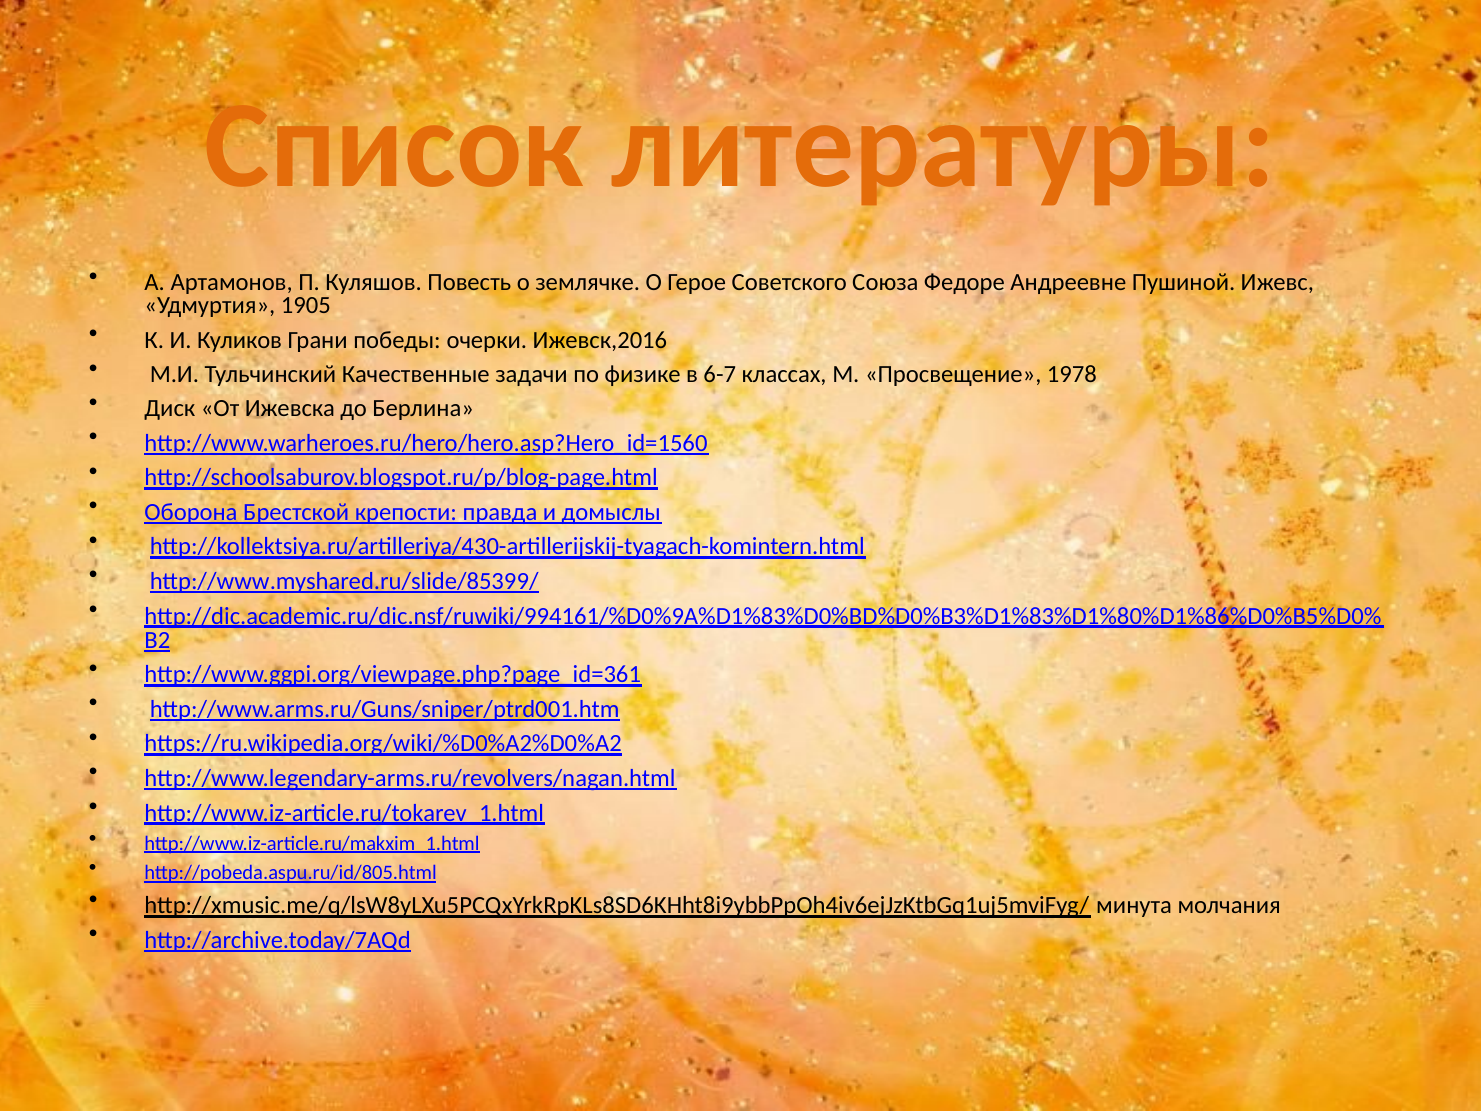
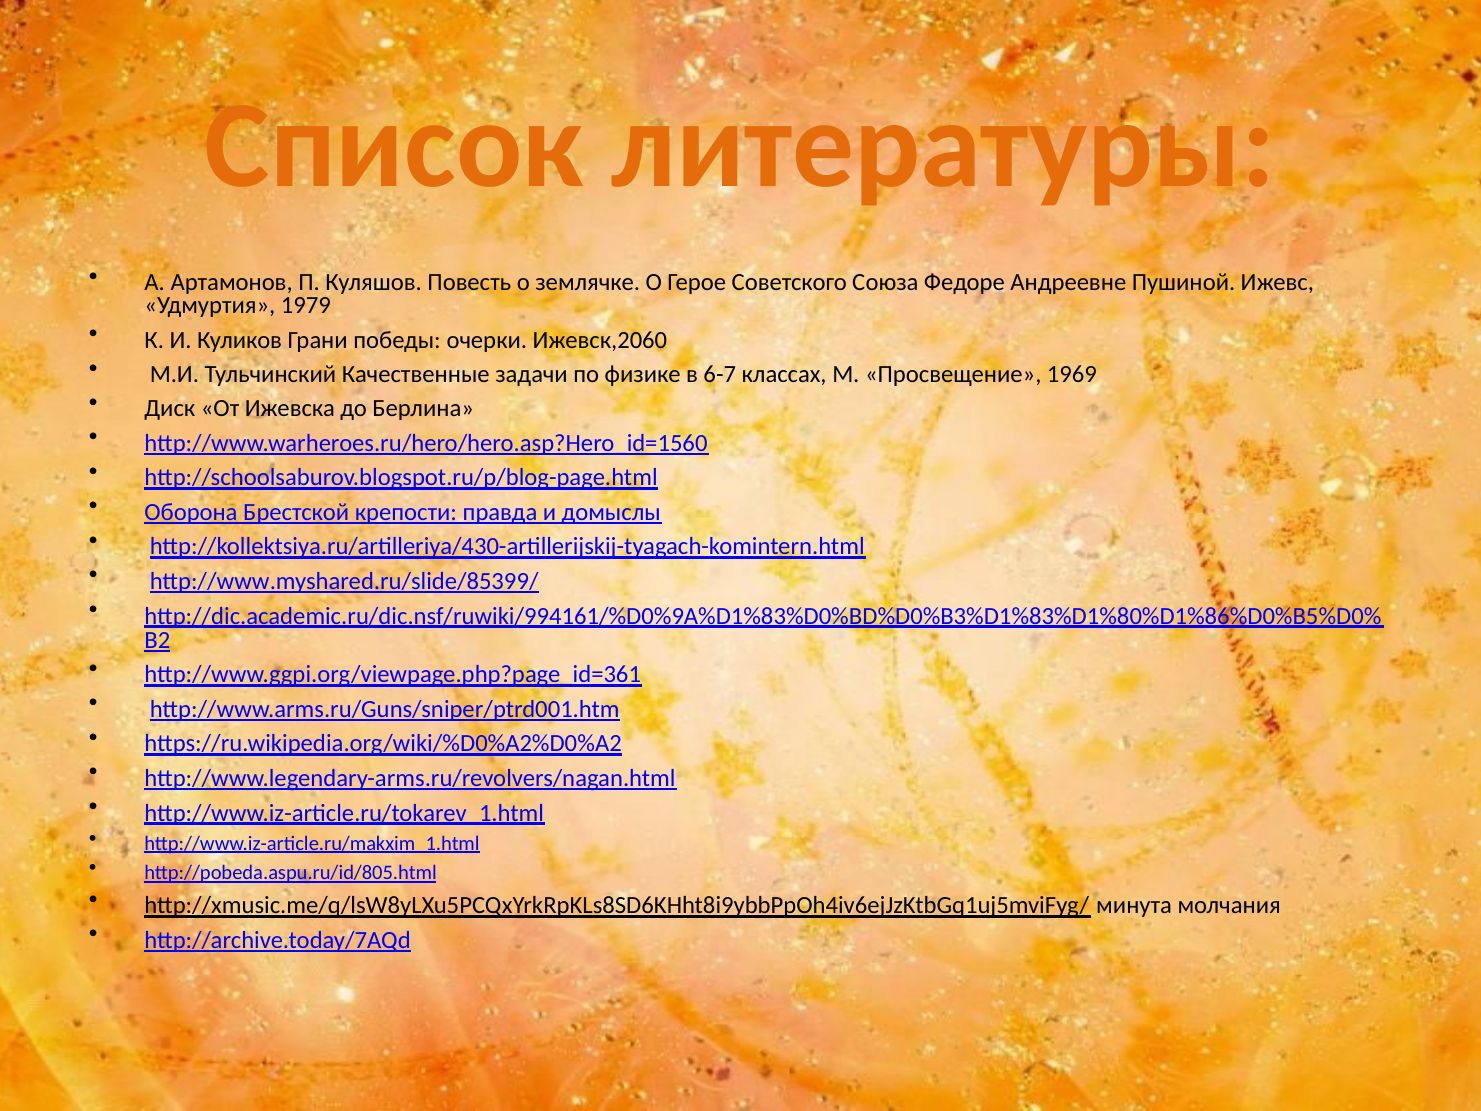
1905: 1905 -> 1979 (306, 306)
Ижевск,2016: Ижевск,2016 -> Ижевск,2060 (600, 340)
1978: 1978 -> 1969 (1072, 374)
